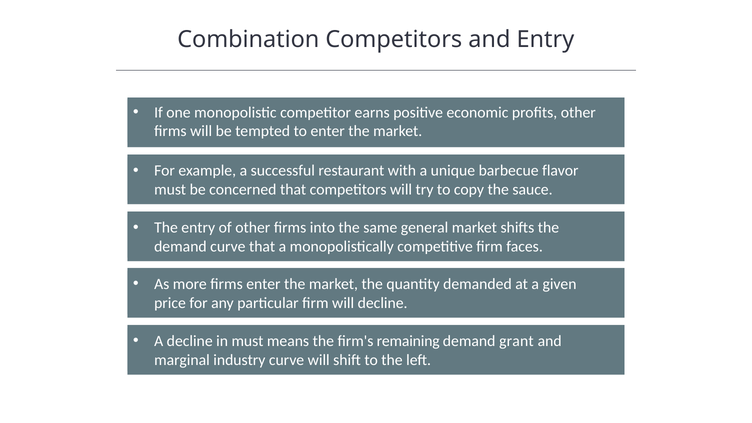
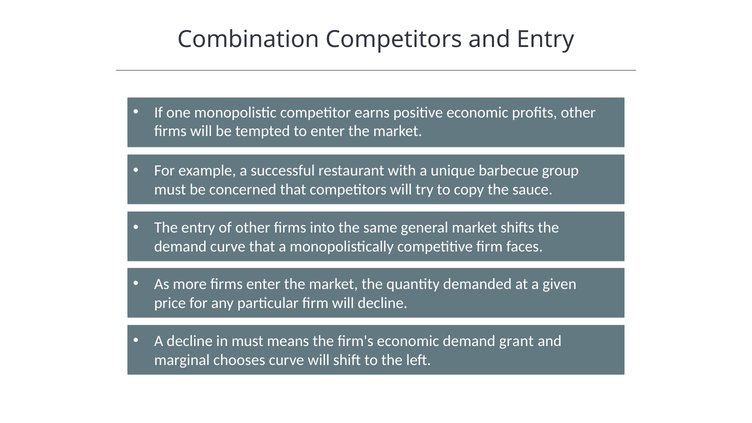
flavor: flavor -> group (560, 171)
firm's remaining: remaining -> economic (408, 341)
industry: industry -> chooses (239, 360)
